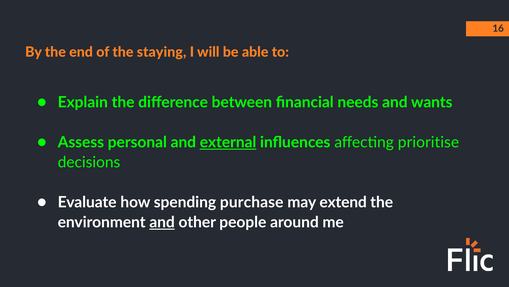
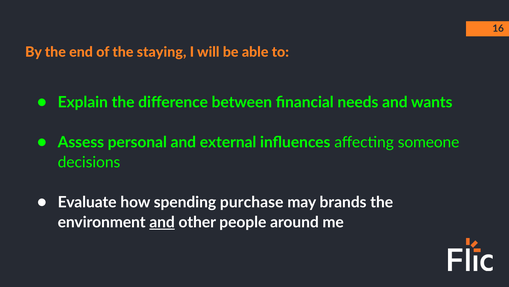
external underline: present -> none (228, 142)
prioritise: prioritise -> someone (429, 142)
extend: extend -> brands (343, 202)
